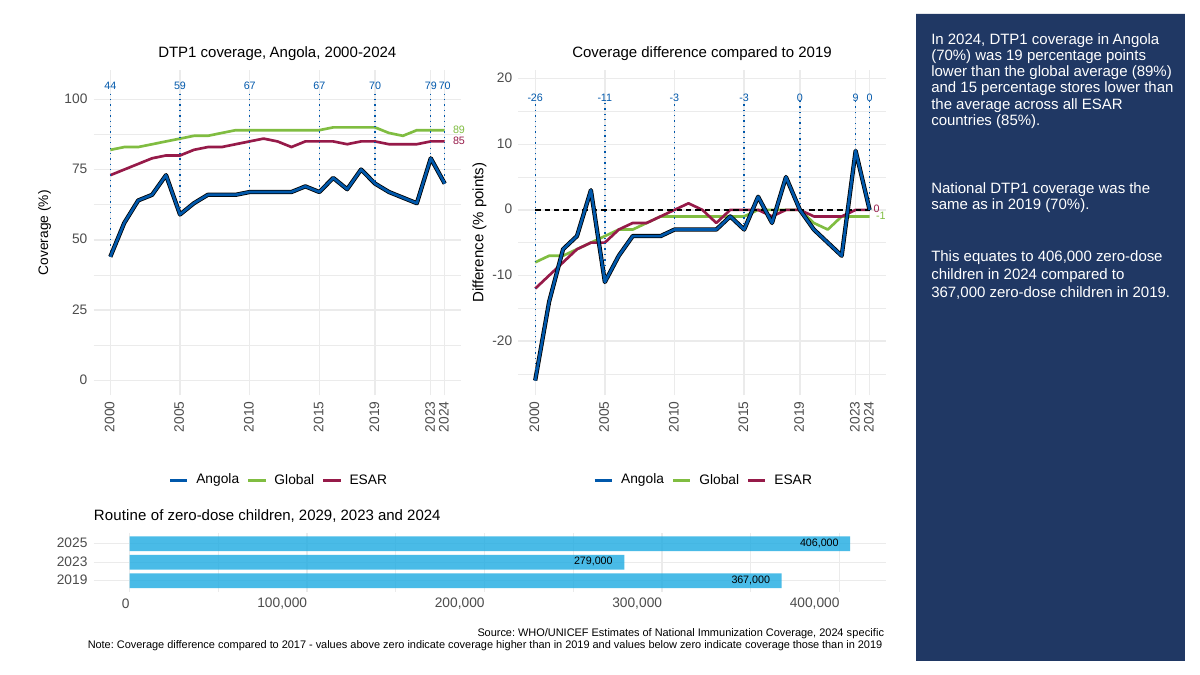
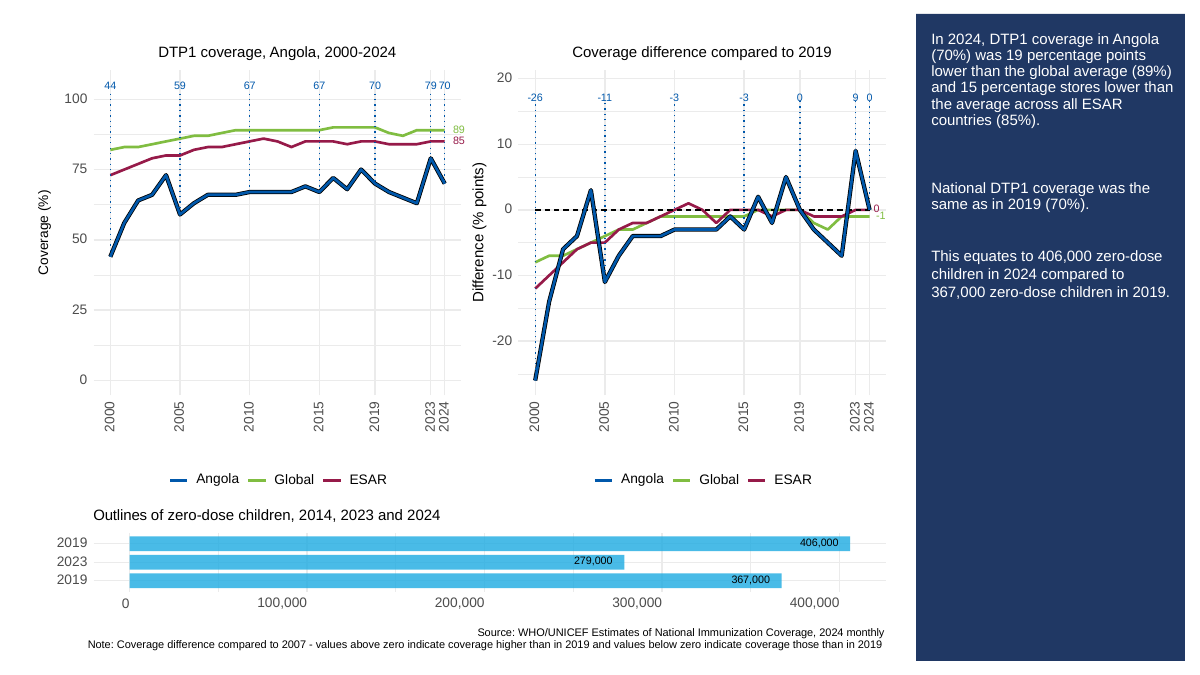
Routine: Routine -> Outlines (120, 516)
2029: 2029 -> 2014 (318, 516)
2025: 2025 -> 2019 (72, 543)
specific: specific -> monthly (866, 633)
2017: 2017 -> 2007 (294, 644)
